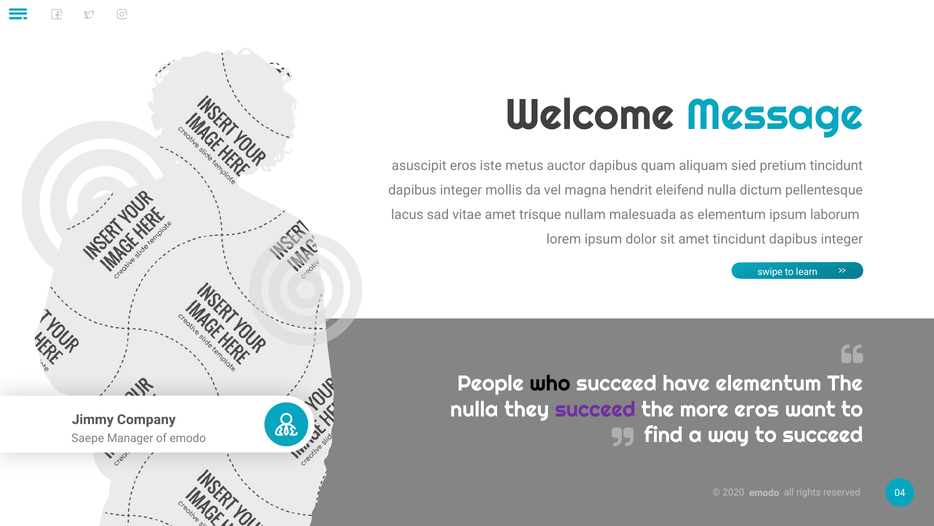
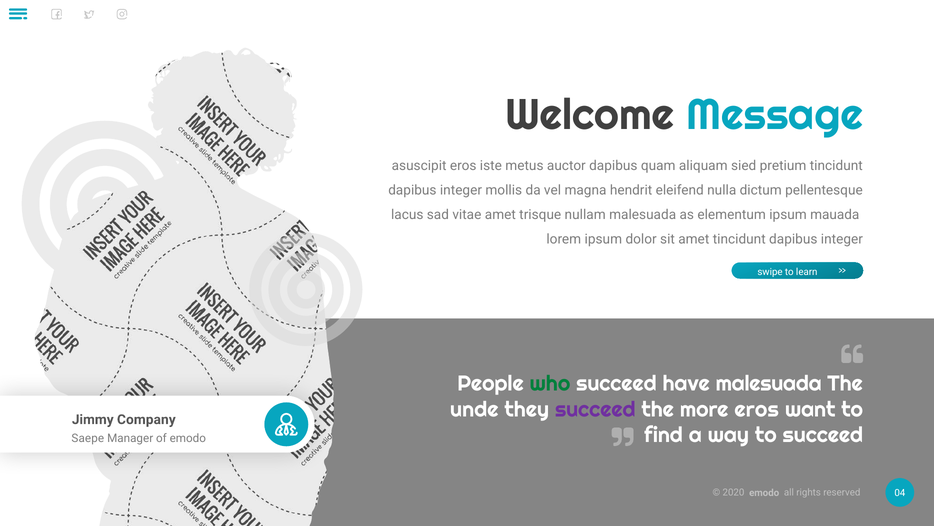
laborum: laborum -> mauada (835, 215)
who colour: black -> green (550, 383)
have elementum: elementum -> malesuada (769, 383)
nulla: nulla -> unde (474, 409)
